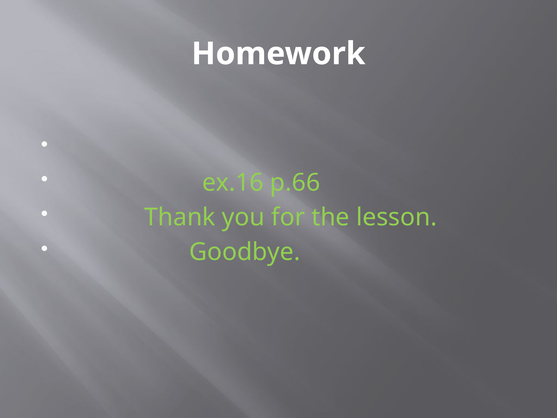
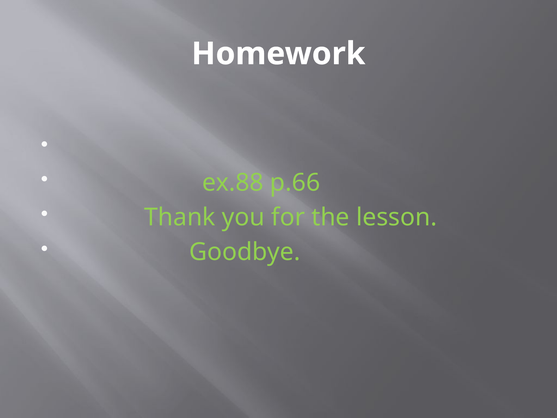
ex.16: ex.16 -> ex.88 (233, 182)
